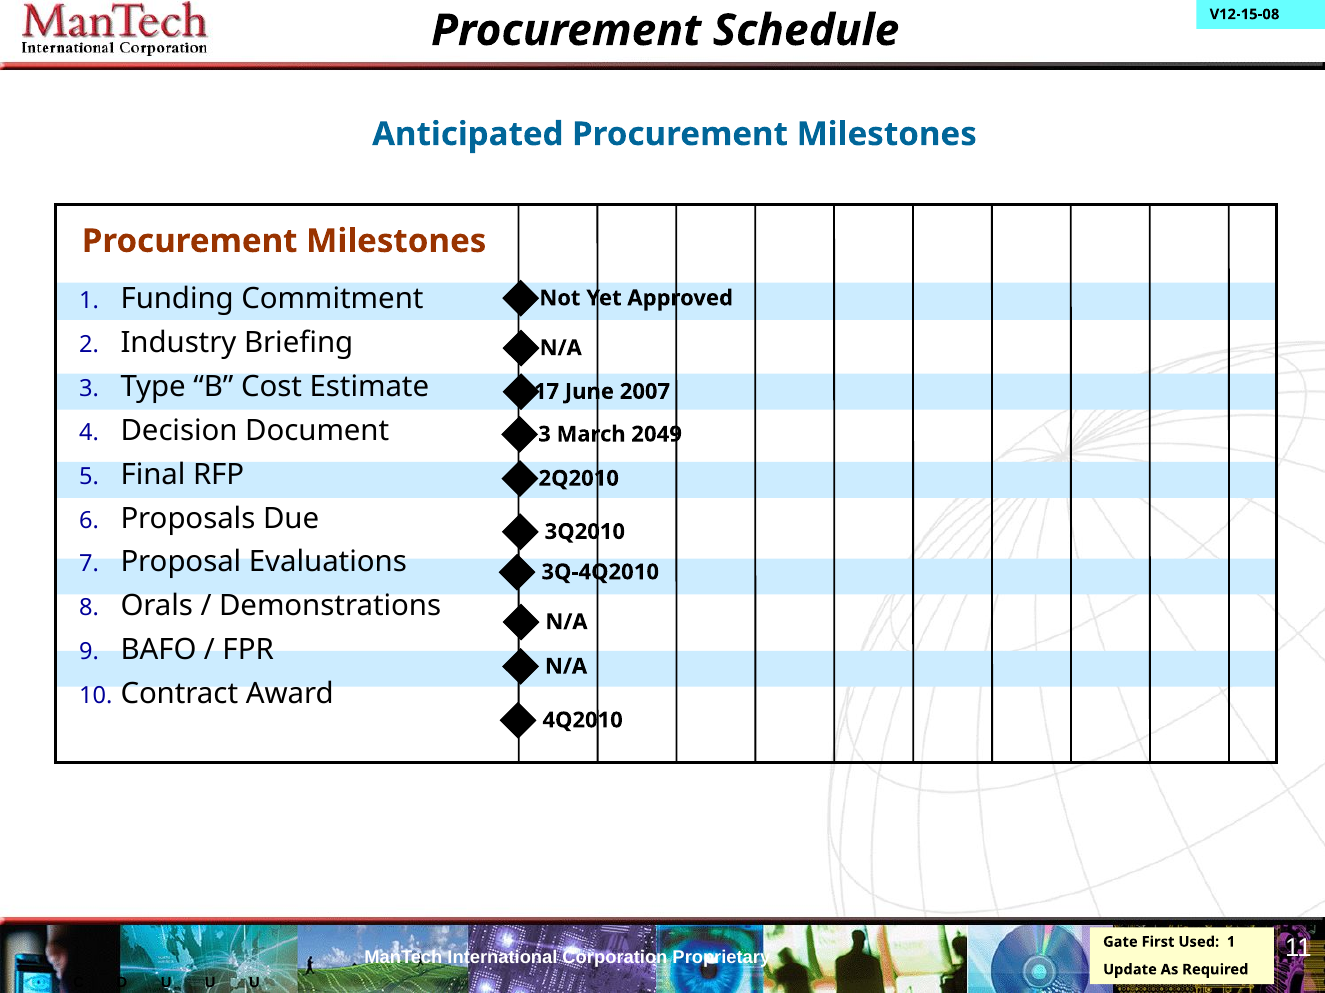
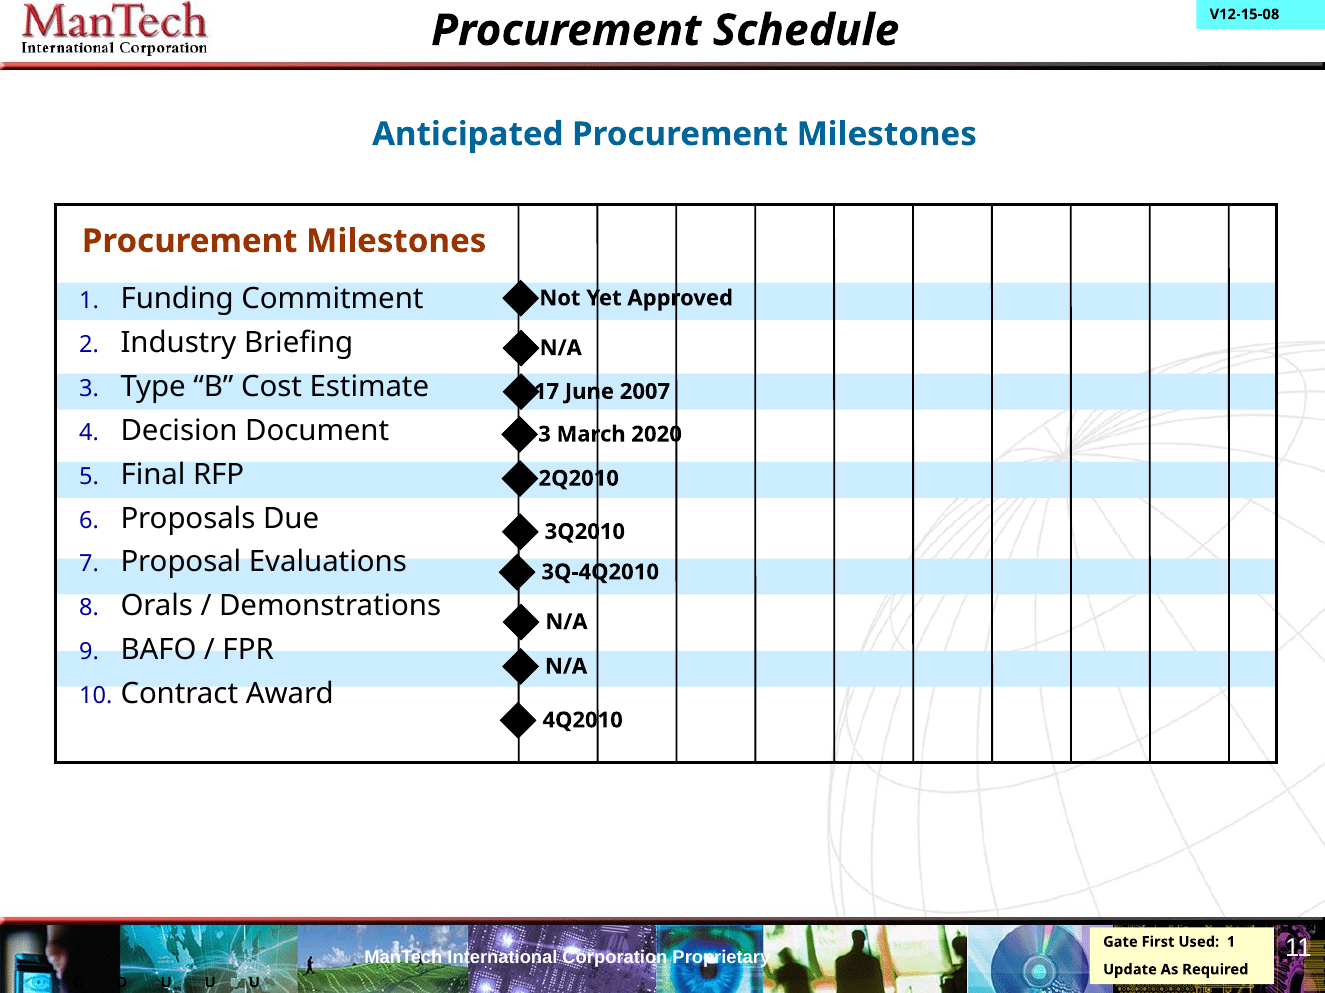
2049: 2049 -> 2020 (657, 435)
